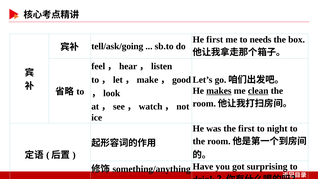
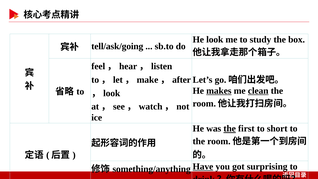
He first: first -> look (215, 40)
needs: needs -> study (260, 40)
good: good -> after (182, 80)
the underline: none -> present (230, 129)
night: night -> short (277, 129)
Have underline: none -> present (203, 166)
